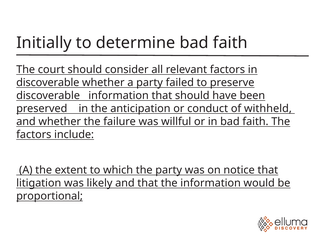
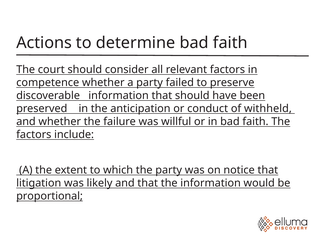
Initially: Initially -> Actions (44, 43)
discoverable: discoverable -> competence (48, 83)
